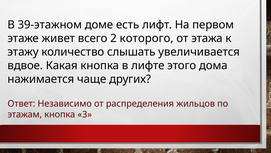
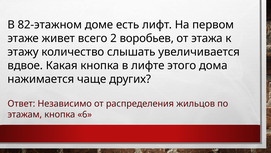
39-этажном: 39-этажном -> 82-этажном (50, 25)
которого: которого -> воробьев (147, 38)
3: 3 -> 6 (85, 114)
